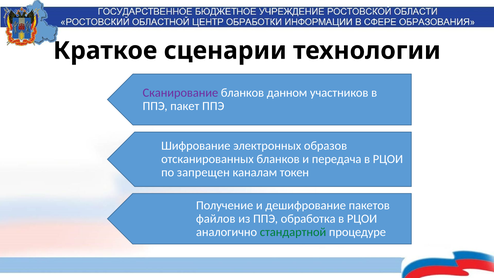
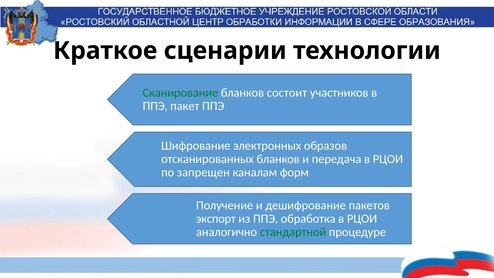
Сканирование colour: purple -> green (180, 93)
данном: данном -> состоит (287, 93)
токен: токен -> форм (294, 172)
файлов: файлов -> экспорт (216, 219)
